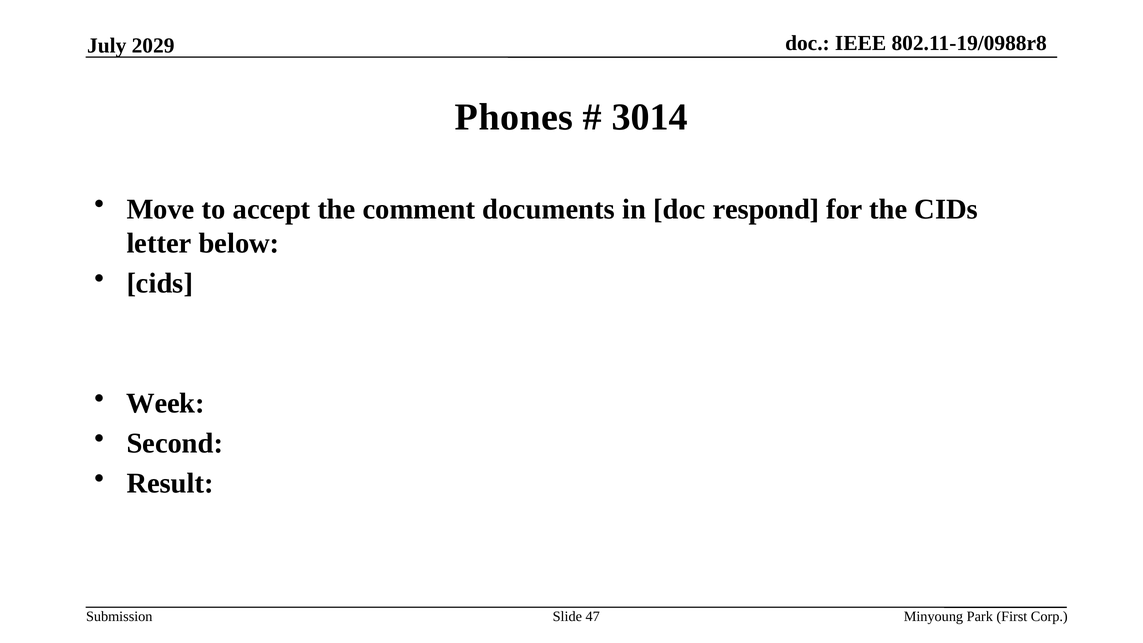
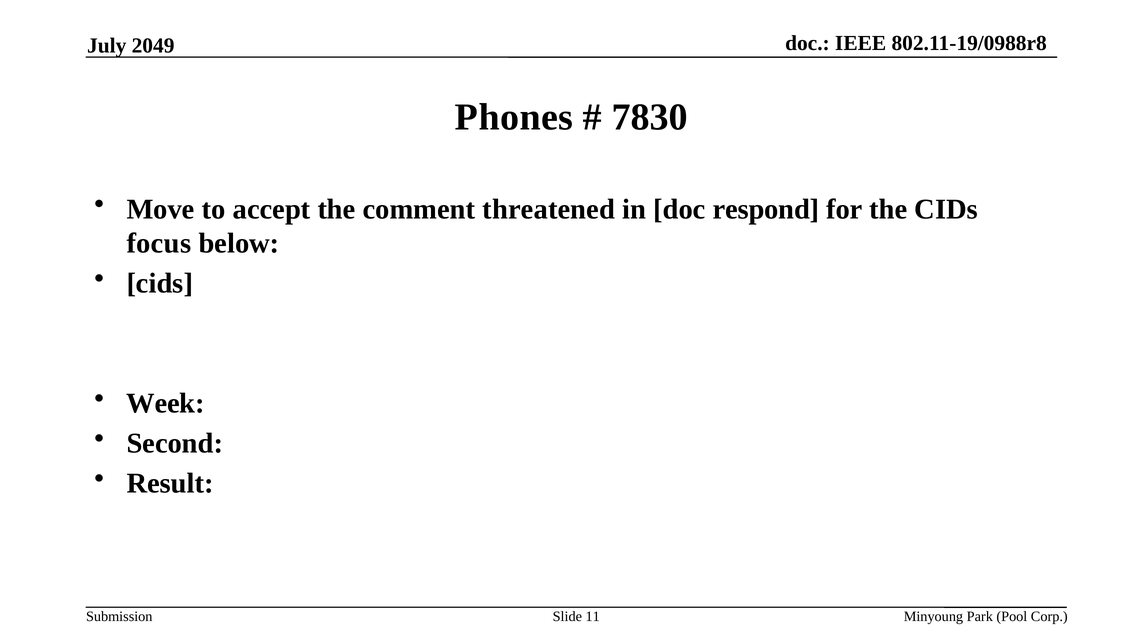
2029: 2029 -> 2049 (153, 46)
3014: 3014 -> 7830 (650, 117)
documents: documents -> threatened (549, 209)
letter: letter -> focus (159, 243)
47: 47 -> 11 (593, 617)
First: First -> Pool (1012, 617)
